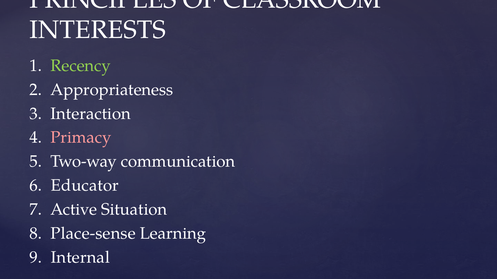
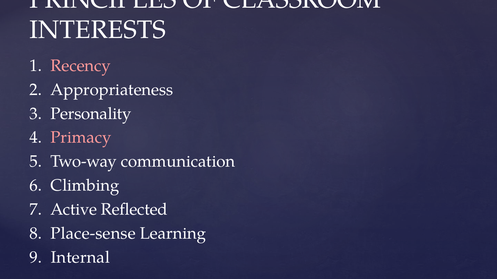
Recency colour: light green -> pink (81, 66)
Interaction: Interaction -> Personality (91, 114)
Educator: Educator -> Climbing (85, 186)
Situation: Situation -> Reflected (134, 210)
